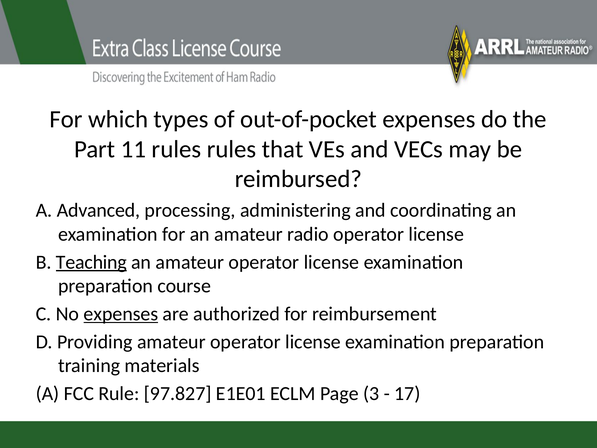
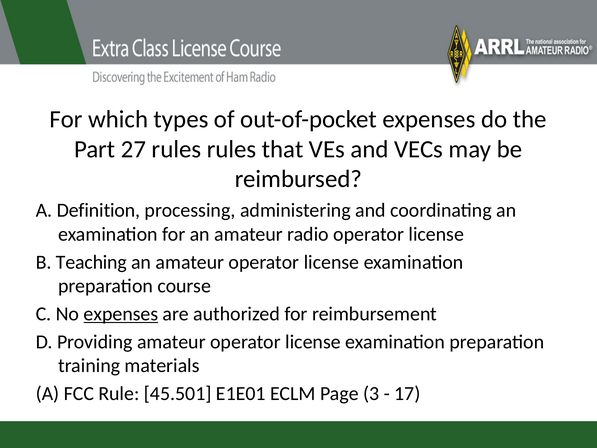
11: 11 -> 27 (133, 149)
Advanced: Advanced -> Definition (99, 210)
Teaching underline: present -> none (91, 262)
97.827: 97.827 -> 45.501 (178, 393)
